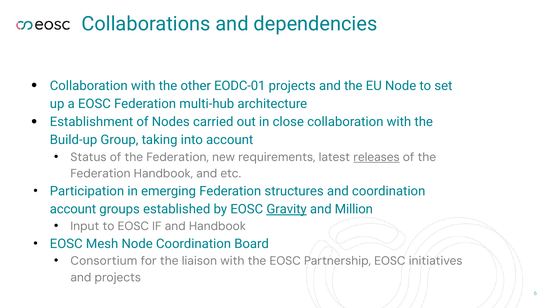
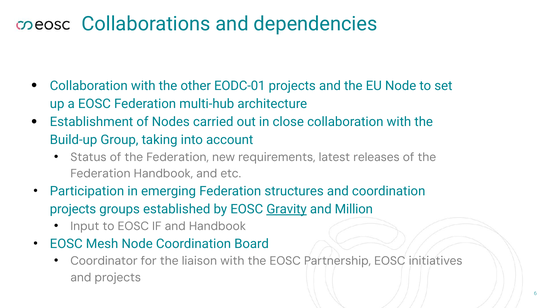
releases underline: present -> none (376, 157)
account: account -> projects (73, 209)
Consortium: Consortium -> Coordinator (104, 261)
